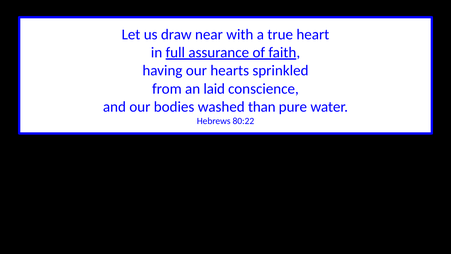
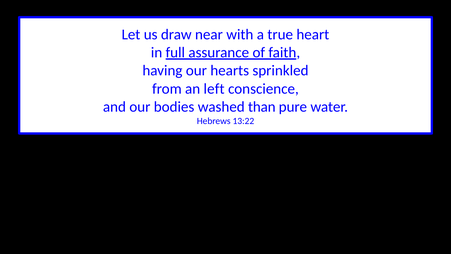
laid: laid -> left (214, 89)
80:22: 80:22 -> 13:22 (243, 121)
